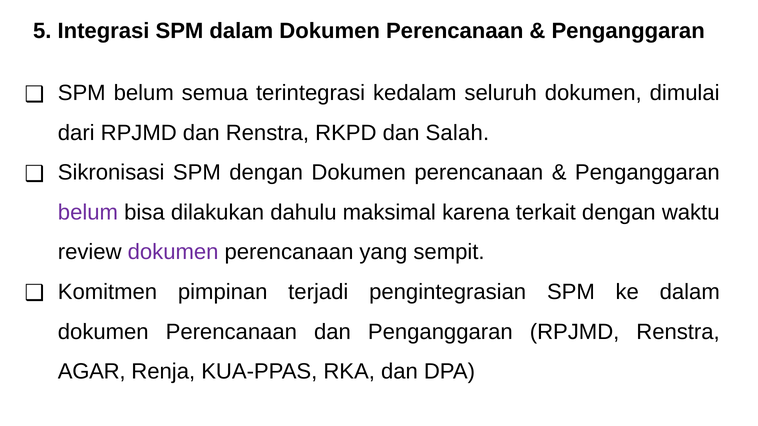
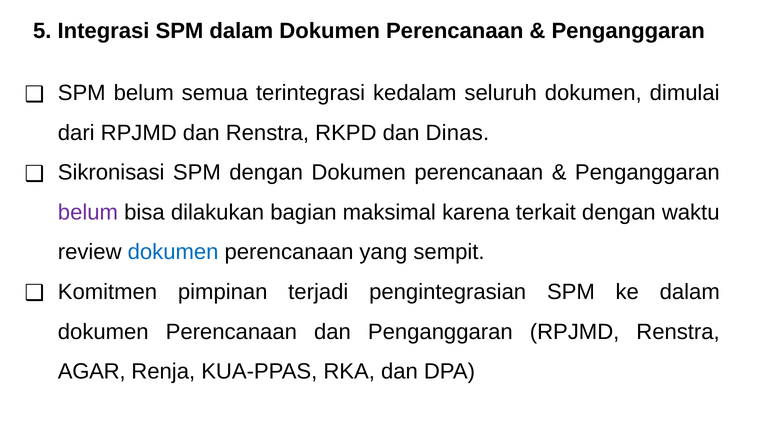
Salah: Salah -> Dinas (457, 133)
dahulu: dahulu -> bagian (303, 213)
dokumen colour: purple -> blue (173, 252)
